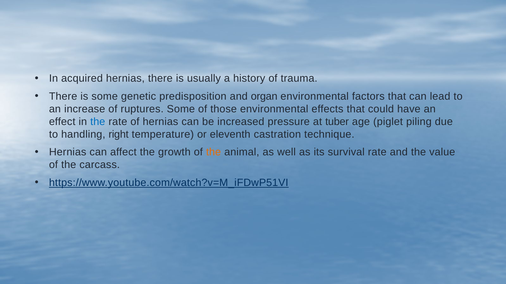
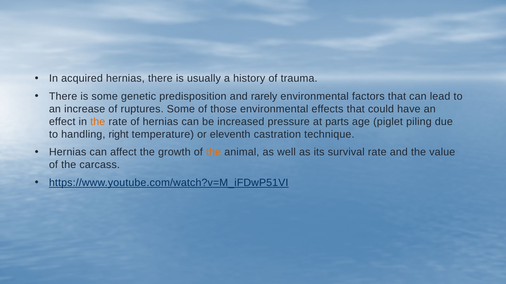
organ: organ -> rarely (264, 97)
the colour: blue -> orange (98, 122)
tuber: tuber -> parts (337, 122)
